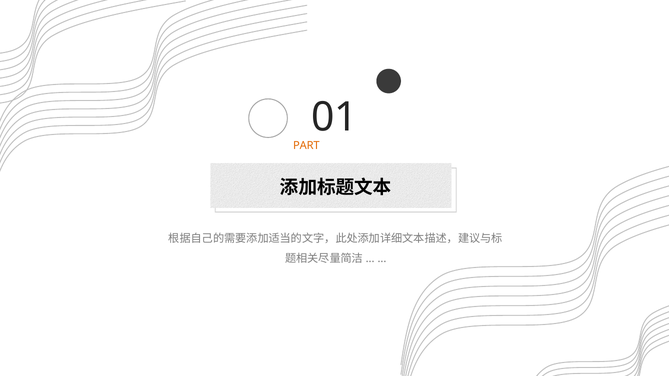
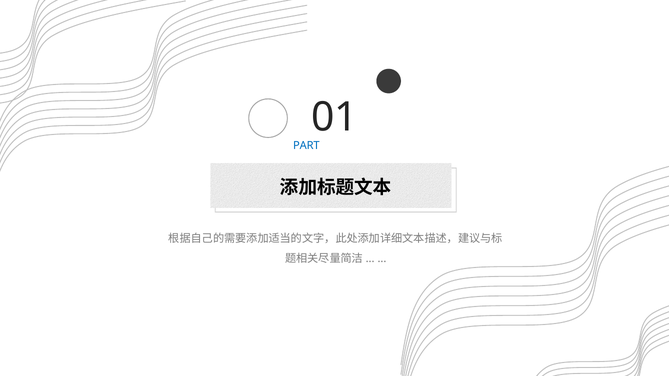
PART colour: orange -> blue (306, 146)
